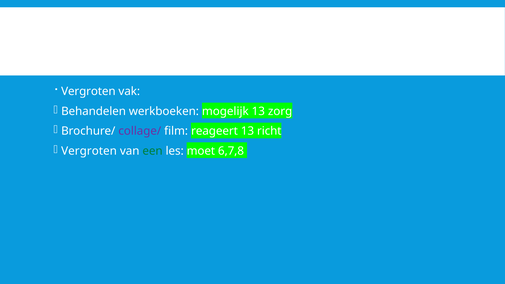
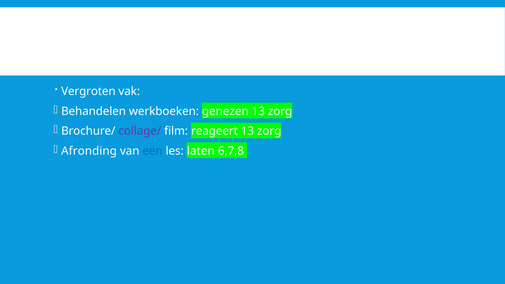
mogelijk: mogelijk -> genezen (225, 111)
richt: richt -> zorg (269, 131)
Vergroten: Vergroten -> Afronding (89, 151)
een colour: green -> blue (153, 151)
moet: moet -> laten (201, 151)
